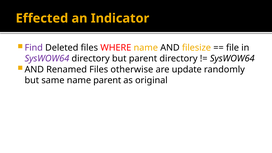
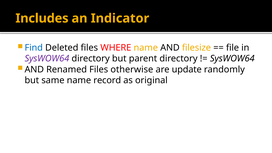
Effected: Effected -> Includes (42, 18)
Find colour: purple -> blue (34, 48)
name parent: parent -> record (107, 80)
